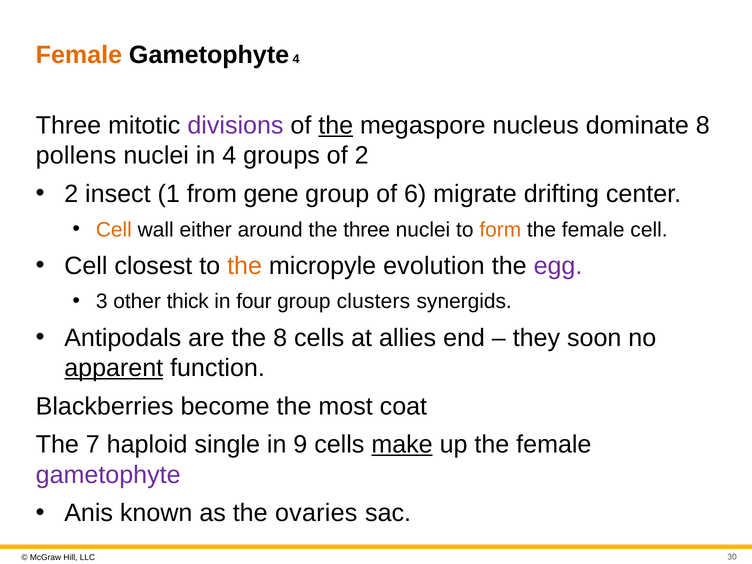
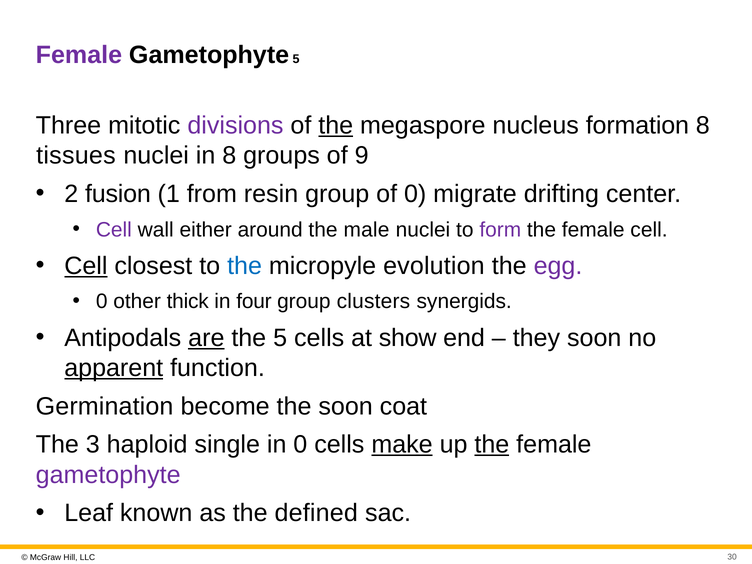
Female colour: orange -> purple (79, 55)
Gametophyte 4: 4 -> 5 (296, 59)
dominate: dominate -> formation (637, 126)
pollens: pollens -> tissues (76, 156)
in 4: 4 -> 8 (229, 156)
of 2: 2 -> 9 (362, 156)
insect: insect -> fusion (118, 194)
gene: gene -> resin (271, 194)
of 6: 6 -> 0 (415, 194)
Cell colour: orange -> purple (114, 230)
the three: three -> male (367, 230)
form colour: orange -> purple (500, 230)
Cell underline: none -> present (86, 266)
the colour: orange -> blue (245, 266)
3: 3 -> 0 (102, 302)
are underline: none -> present (206, 338)
the 8: 8 -> 5 (280, 338)
allies: allies -> show (408, 338)
Blackberries: Blackberries -> Germination (105, 406)
the most: most -> soon (346, 406)
7: 7 -> 3 (93, 445)
in 9: 9 -> 0 (300, 445)
the underline: none -> present (492, 445)
Anis: Anis -> Leaf (89, 513)
ovaries: ovaries -> defined (316, 513)
